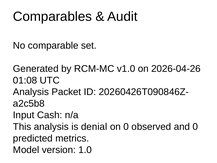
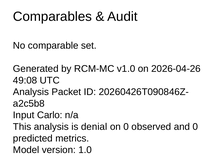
01:08: 01:08 -> 49:08 (25, 80)
Cash: Cash -> Carlo (50, 115)
